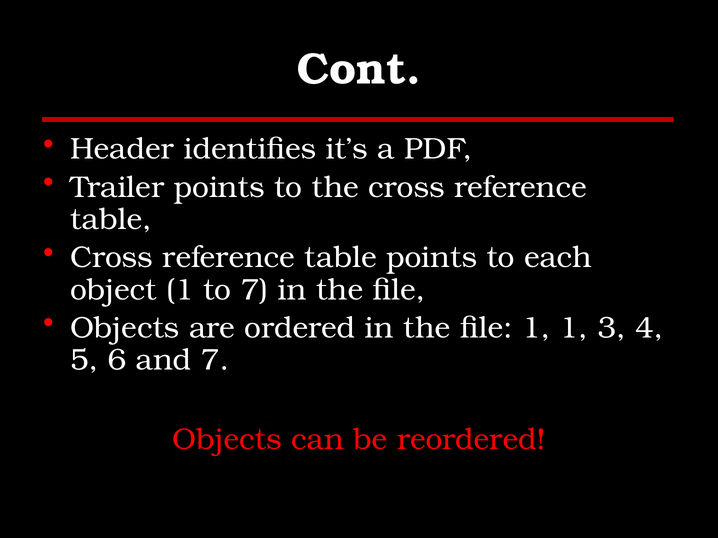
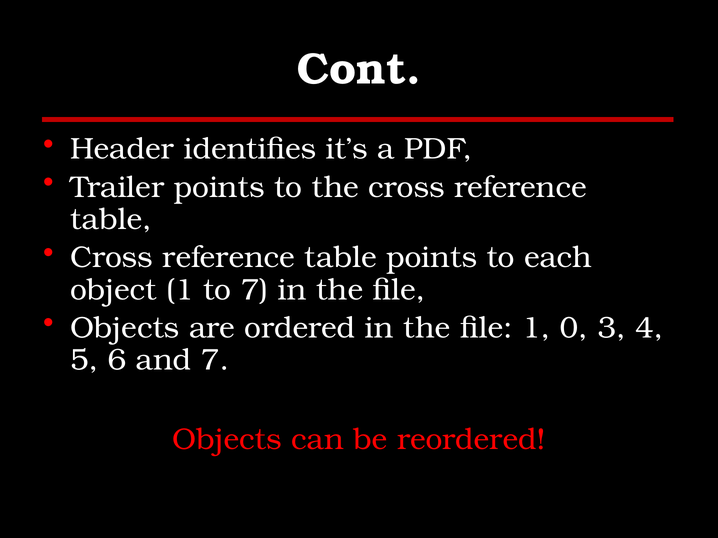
1 1: 1 -> 0 (574, 328)
